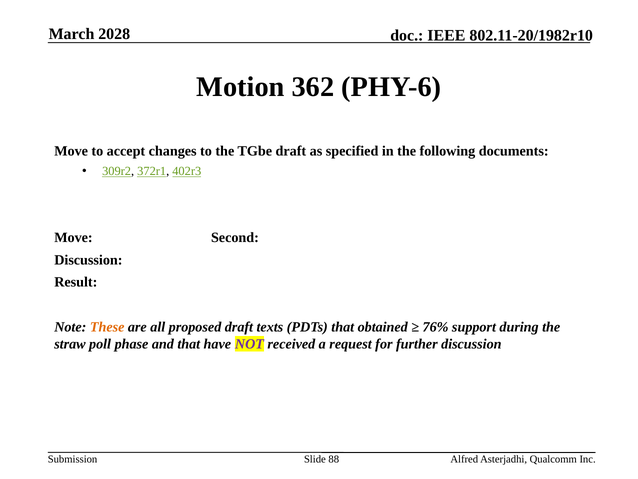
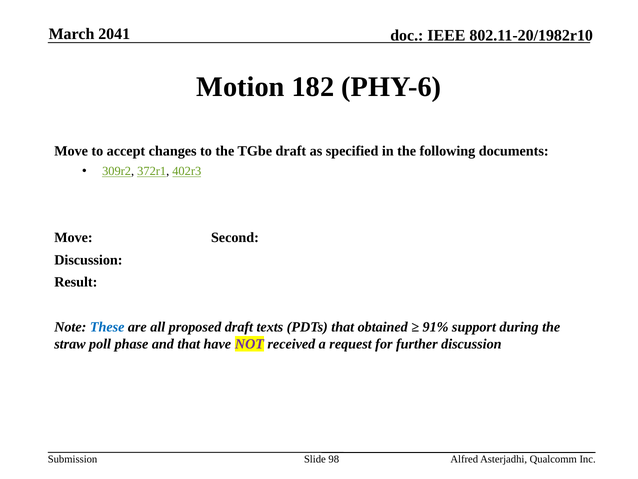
2028: 2028 -> 2041 (114, 34)
362: 362 -> 182 (313, 87)
These colour: orange -> blue (107, 327)
76%: 76% -> 91% (436, 327)
88: 88 -> 98 (334, 459)
